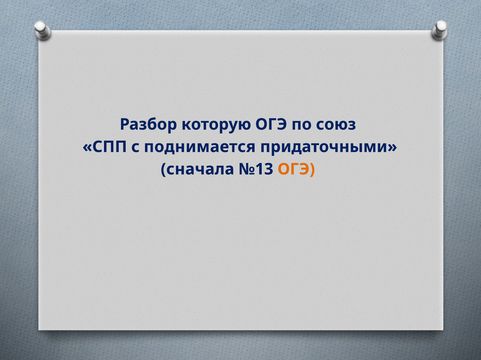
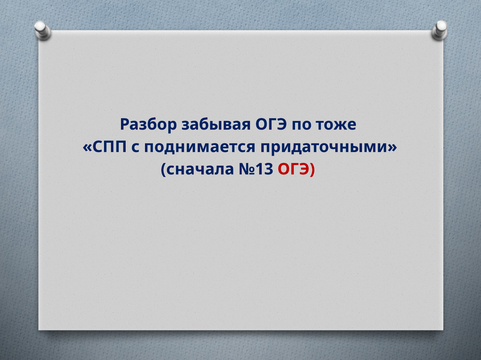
которую: которую -> забывая (216, 125)
союз: союз -> тоже (336, 125)
ОГЭ colour: orange -> red (296, 170)
